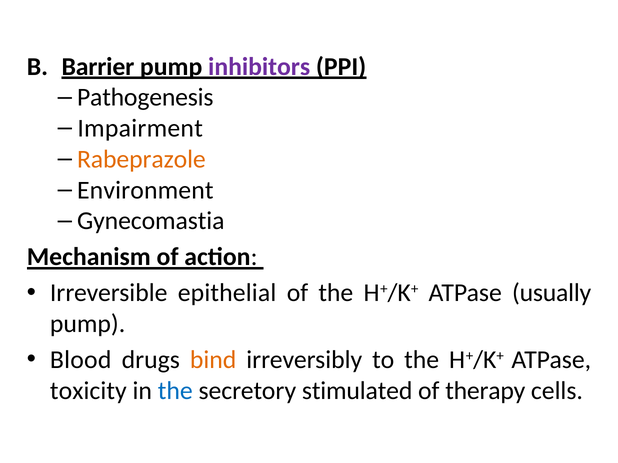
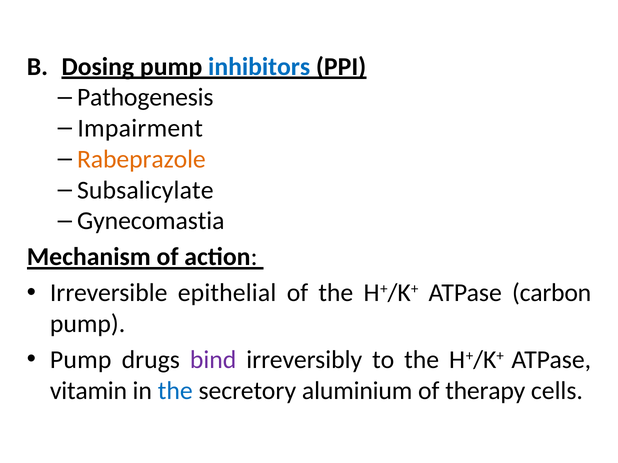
Barrier: Barrier -> Dosing (98, 67)
inhibitors colour: purple -> blue (259, 67)
Environment: Environment -> Subsalicylate (145, 190)
usually: usually -> carbon (552, 293)
Blood: Blood -> Pump (81, 360)
bind colour: orange -> purple (213, 360)
toxicity: toxicity -> vitamin (88, 391)
stimulated: stimulated -> aluminium (357, 391)
